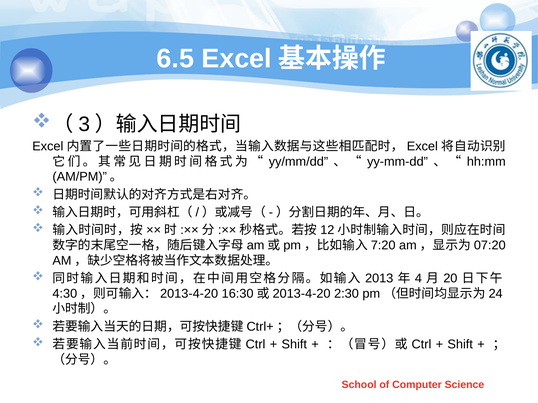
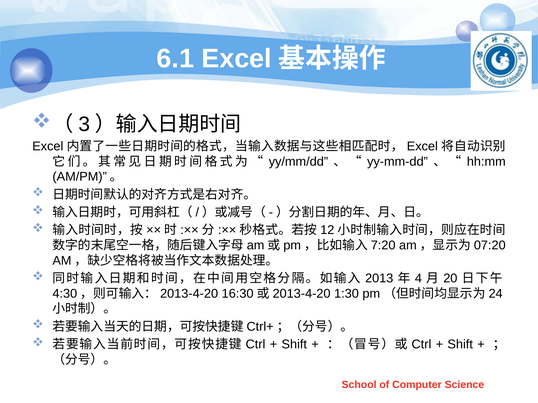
6.5: 6.5 -> 6.1 (175, 59)
2:30: 2:30 -> 1:30 (346, 294)
